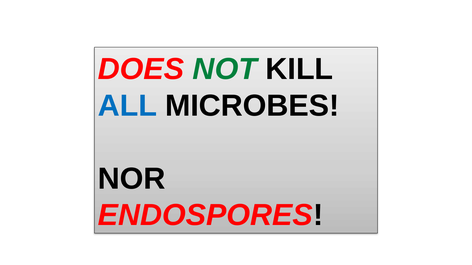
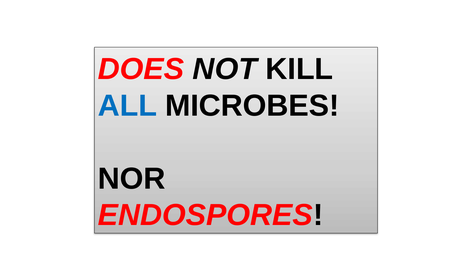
NOT colour: green -> black (225, 69)
